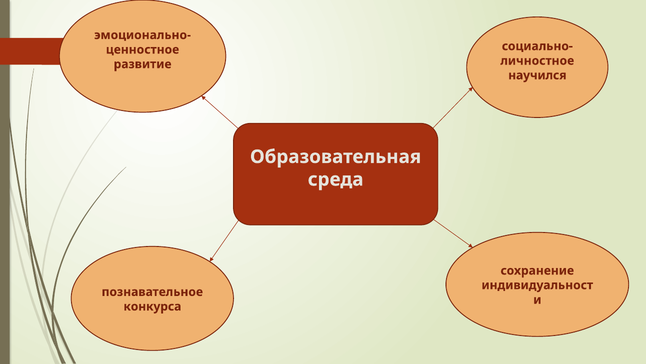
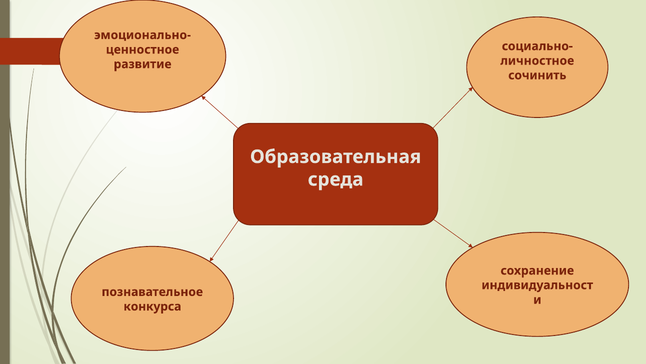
научился: научился -> сочинить (537, 75)
